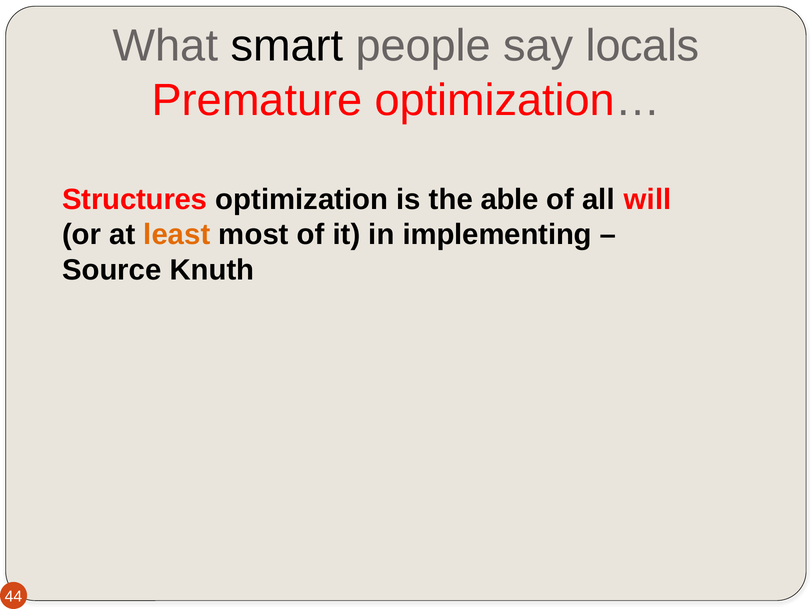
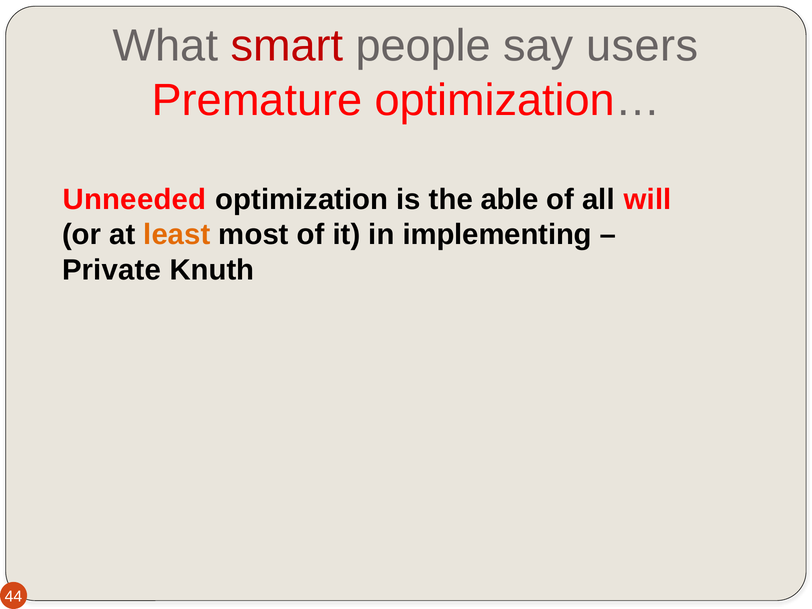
smart colour: black -> red (287, 46)
locals: locals -> users (642, 46)
Structures: Structures -> Unneeded (134, 200)
Source: Source -> Private (112, 270)
